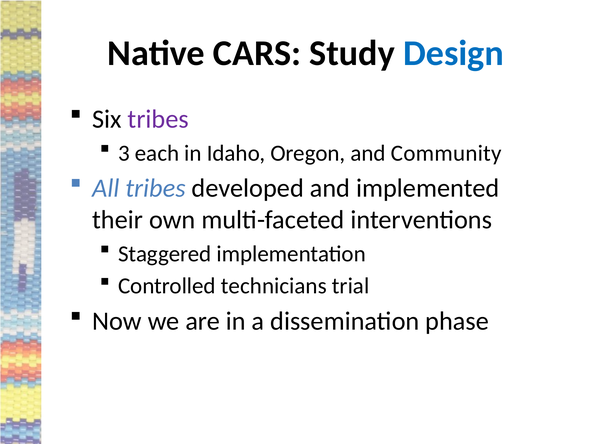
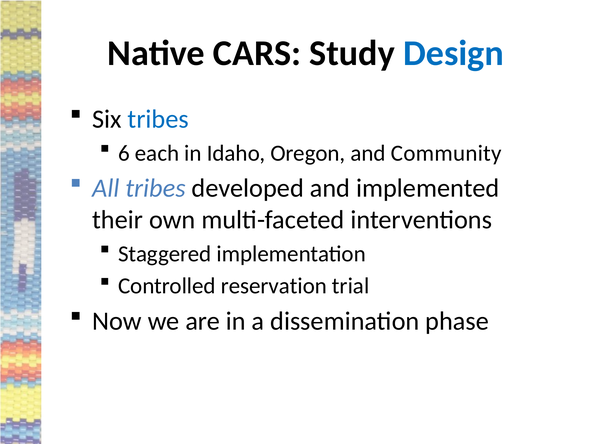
tribes colour: purple -> blue (158, 119)
3: 3 -> 6 (124, 153)
technicians: technicians -> reservation (274, 286)
